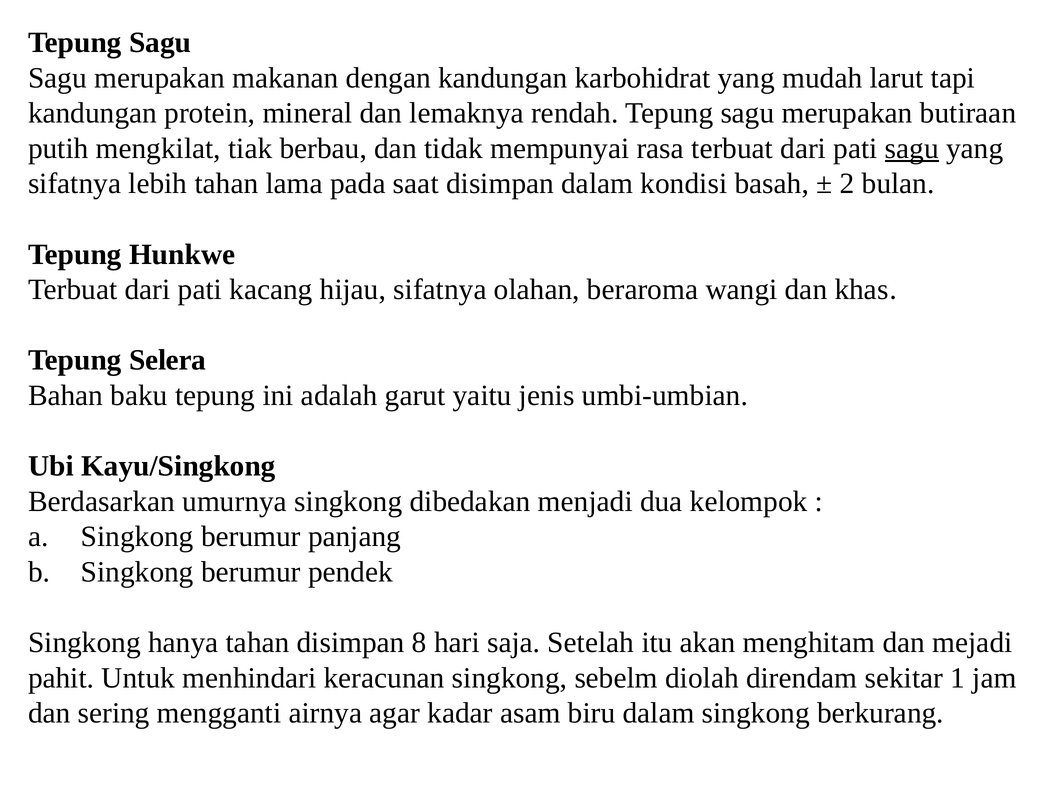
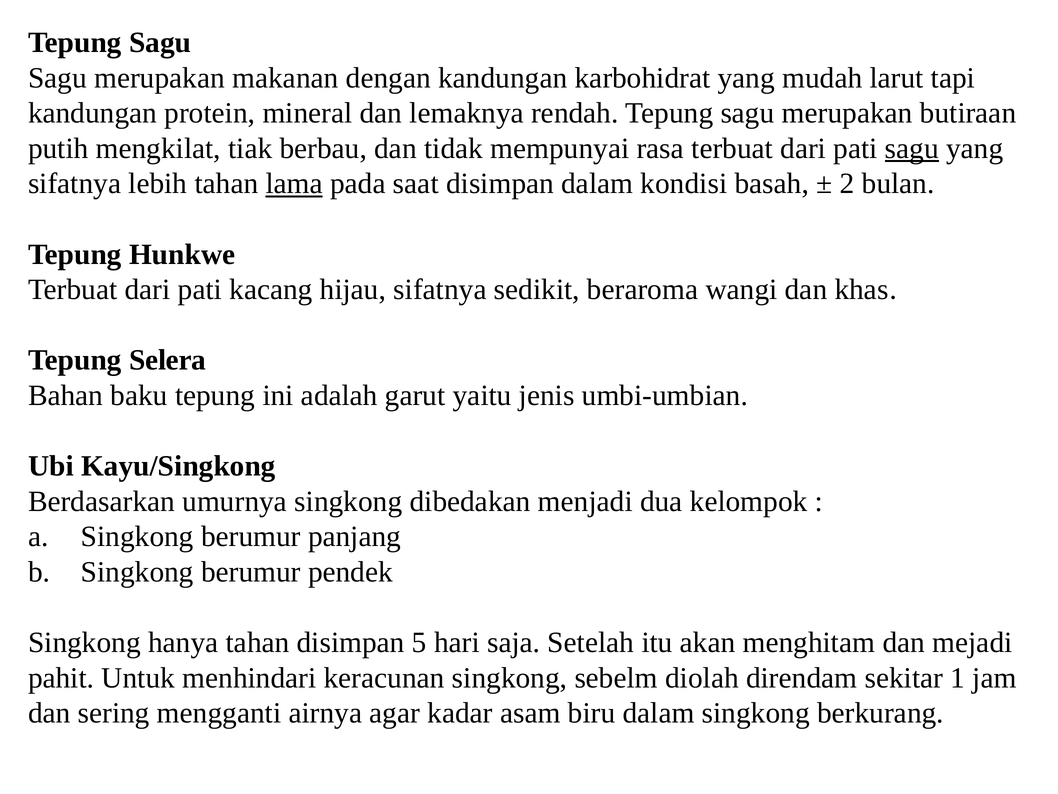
lama underline: none -> present (294, 184)
olahan: olahan -> sedikit (537, 289)
8: 8 -> 5 (419, 642)
